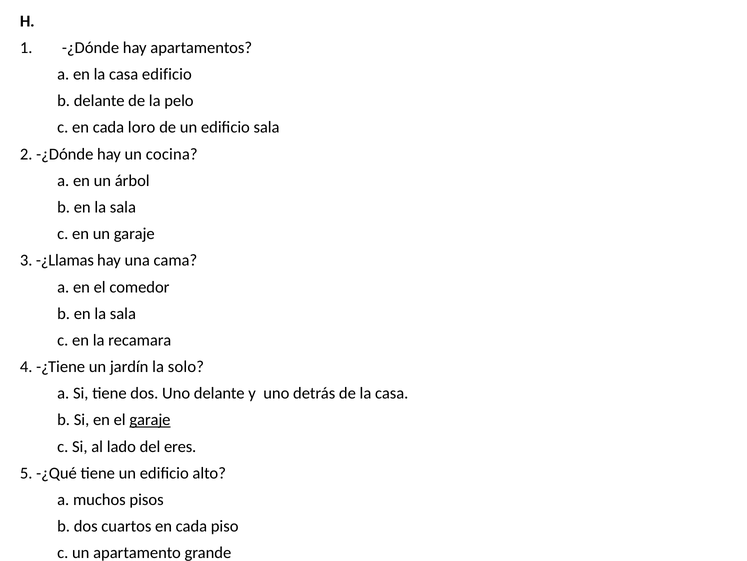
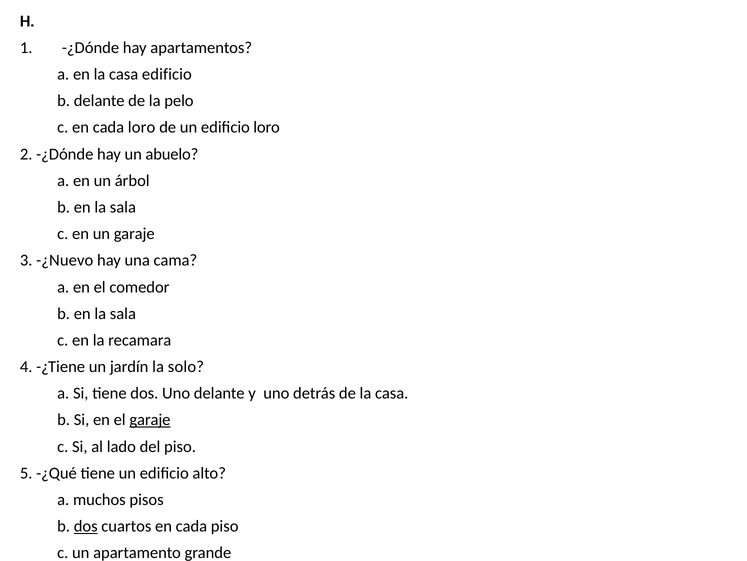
edificio sala: sala -> loro (267, 127)
cocina: cocina -> abuelo (172, 154)
-¿Llamas: -¿Llamas -> -¿Nuevo (65, 260)
del eres: eres -> piso (180, 446)
dos underline: none -> present (86, 526)
